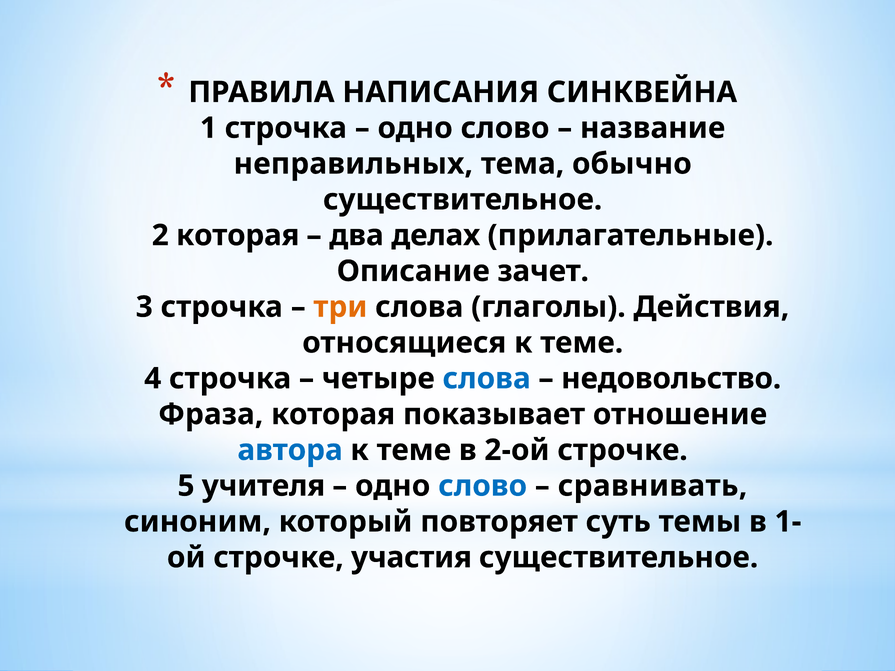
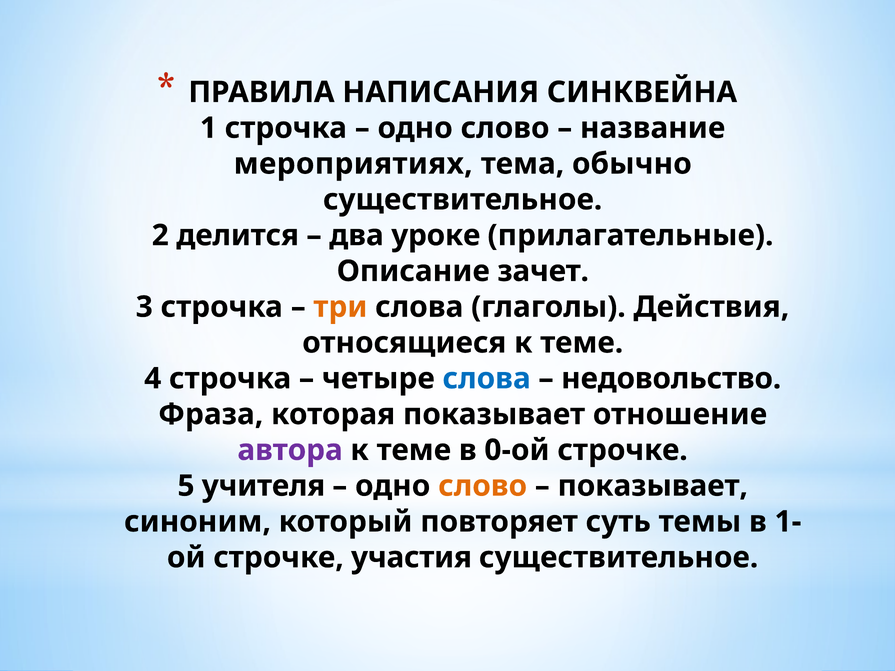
неправильных: неправильных -> мероприятиях (353, 164)
2 которая: которая -> делится (238, 235)
делах: делах -> уроке (436, 235)
автора colour: blue -> purple (290, 450)
2-ой: 2-ой -> 0-ой (517, 450)
слово colour: blue -> orange (483, 486)
сравнивать: сравнивать -> показывает (653, 486)
